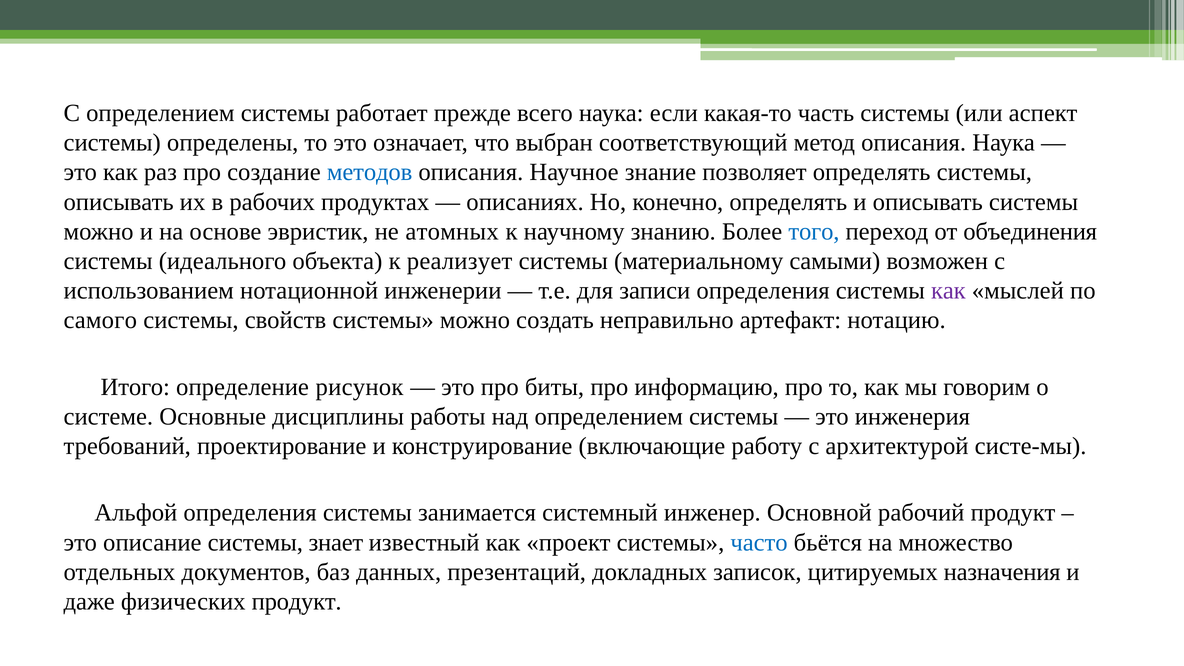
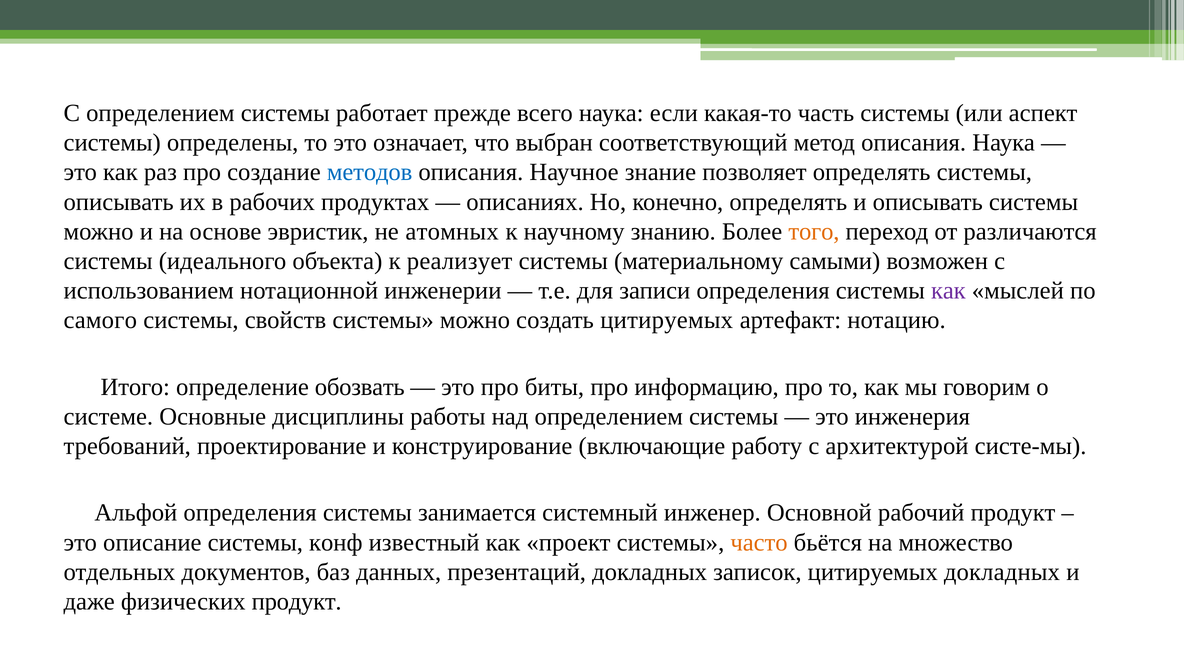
того colour: blue -> orange (814, 231)
объединения: объединения -> различаются (1030, 231)
создать неправильно: неправильно -> цитируемых (667, 320)
рисунок: рисунок -> обозвать (360, 387)
знает: знает -> конф (336, 542)
часто colour: blue -> orange (759, 542)
цитируемых назначения: назначения -> докладных (1002, 572)
